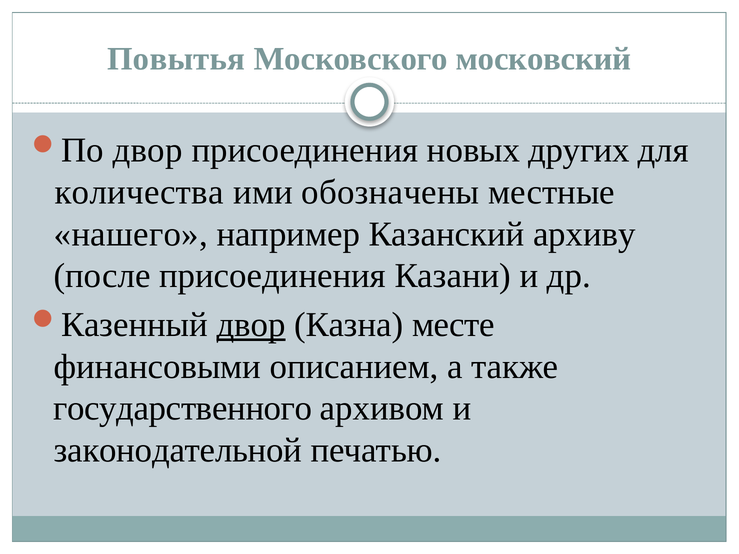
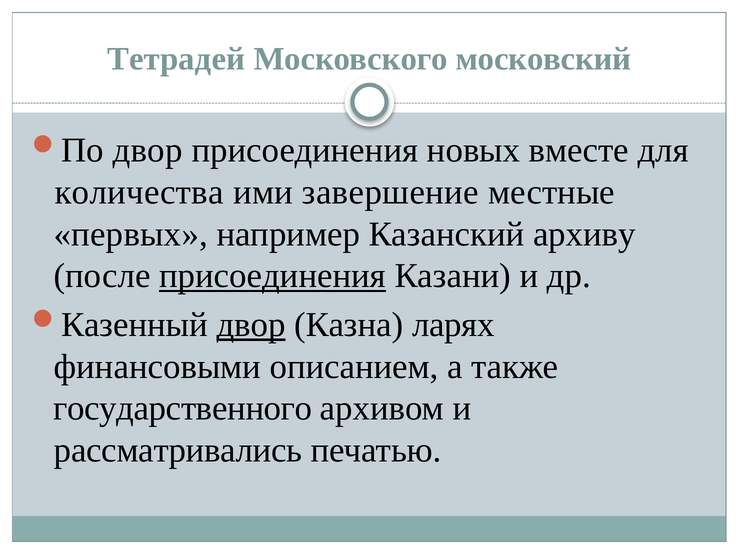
Повытья: Повытья -> Тетрадей (176, 59)
других: других -> вместе (579, 150)
обозначены: обозначены -> завершение (390, 192)
нашего: нашего -> первых (131, 234)
присоединения underline: none -> present (273, 276)
месте: месте -> ларях (453, 325)
законодательной: законодательной -> рассматривались (178, 450)
